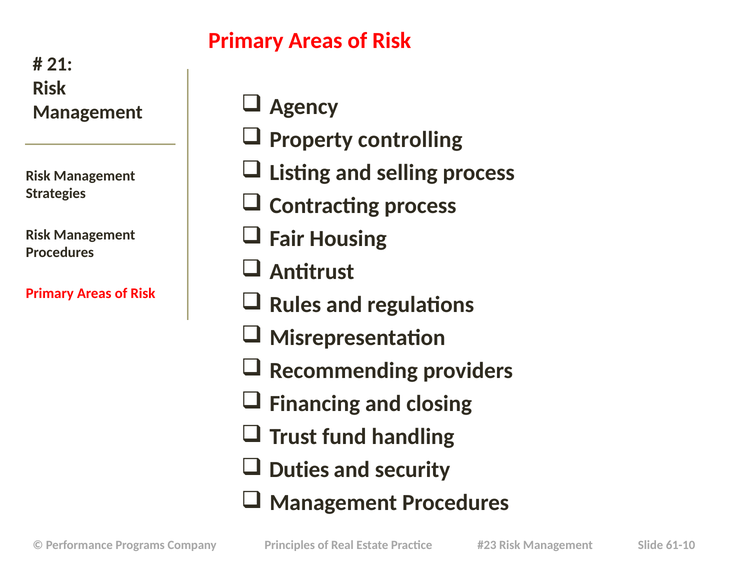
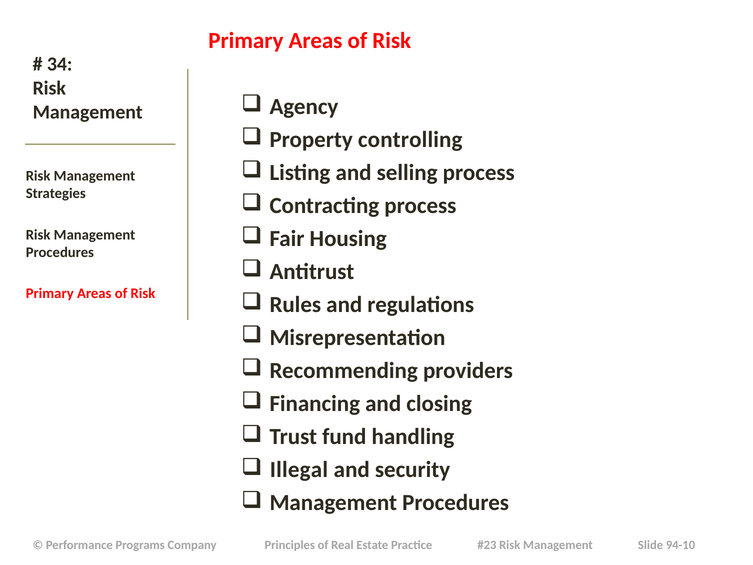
21: 21 -> 34 (60, 64)
Duties: Duties -> Illegal (299, 469)
61-10: 61-10 -> 94-10 (681, 545)
